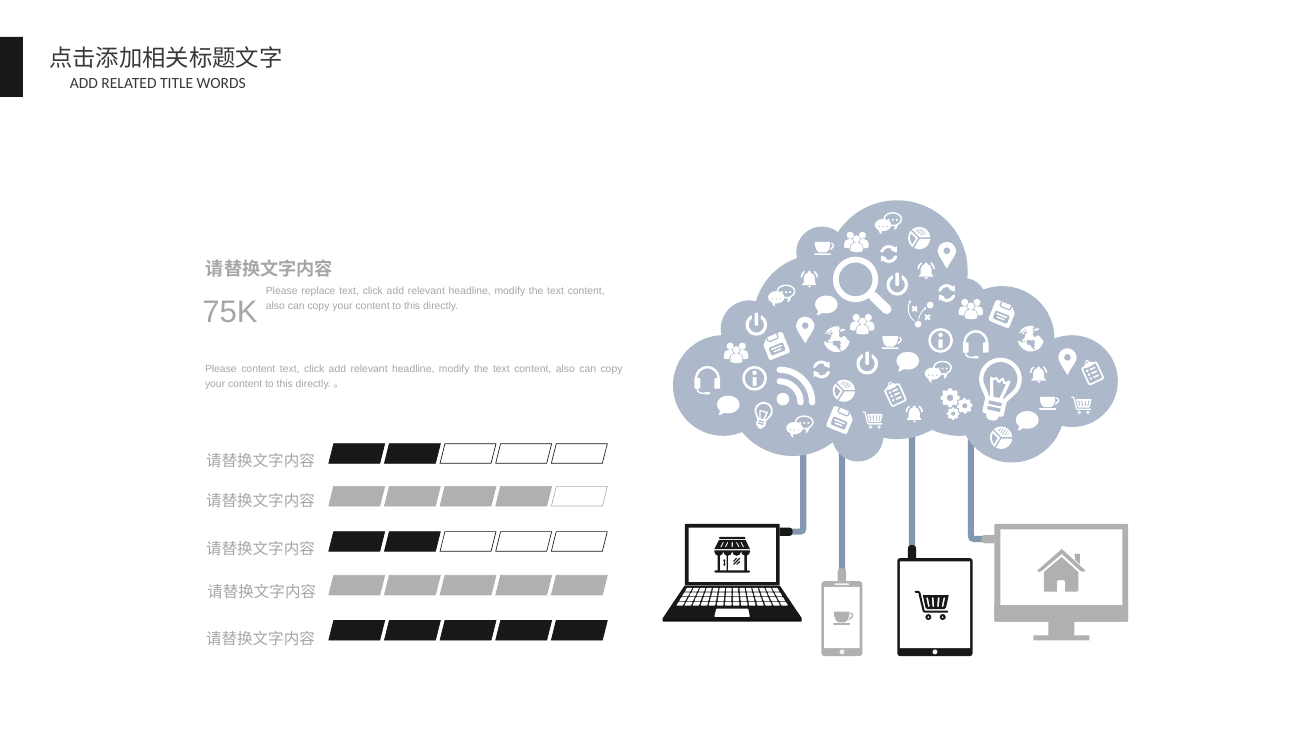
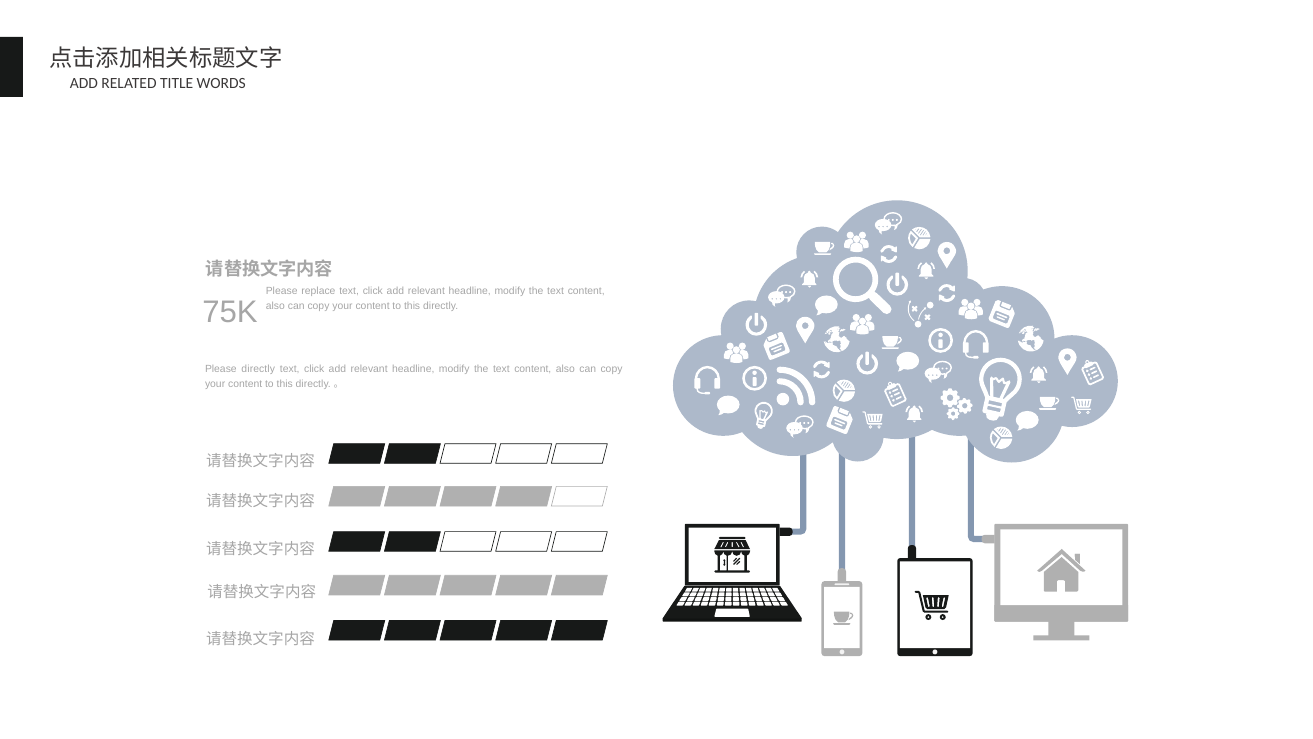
Please content: content -> directly (258, 369)
